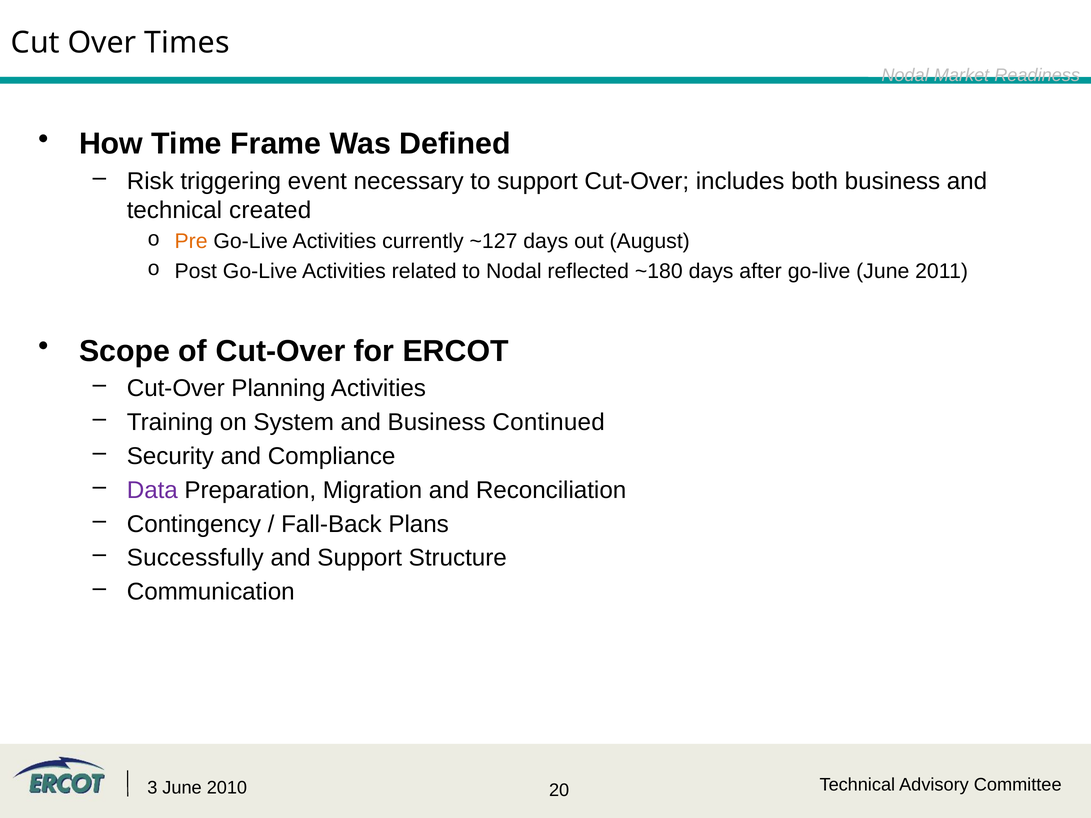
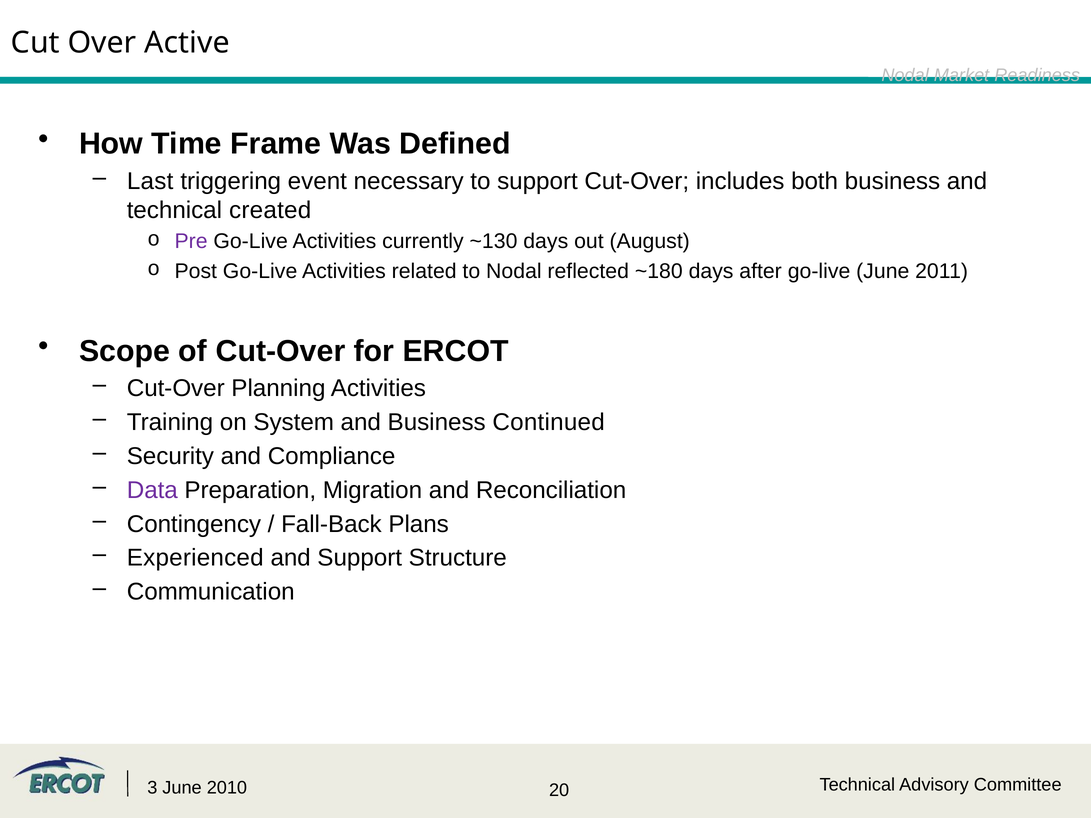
Times: Times -> Active (187, 43)
Risk: Risk -> Last (150, 181)
Pre colour: orange -> purple (191, 242)
~127: ~127 -> ~130 (494, 242)
Successfully: Successfully -> Experienced (195, 558)
